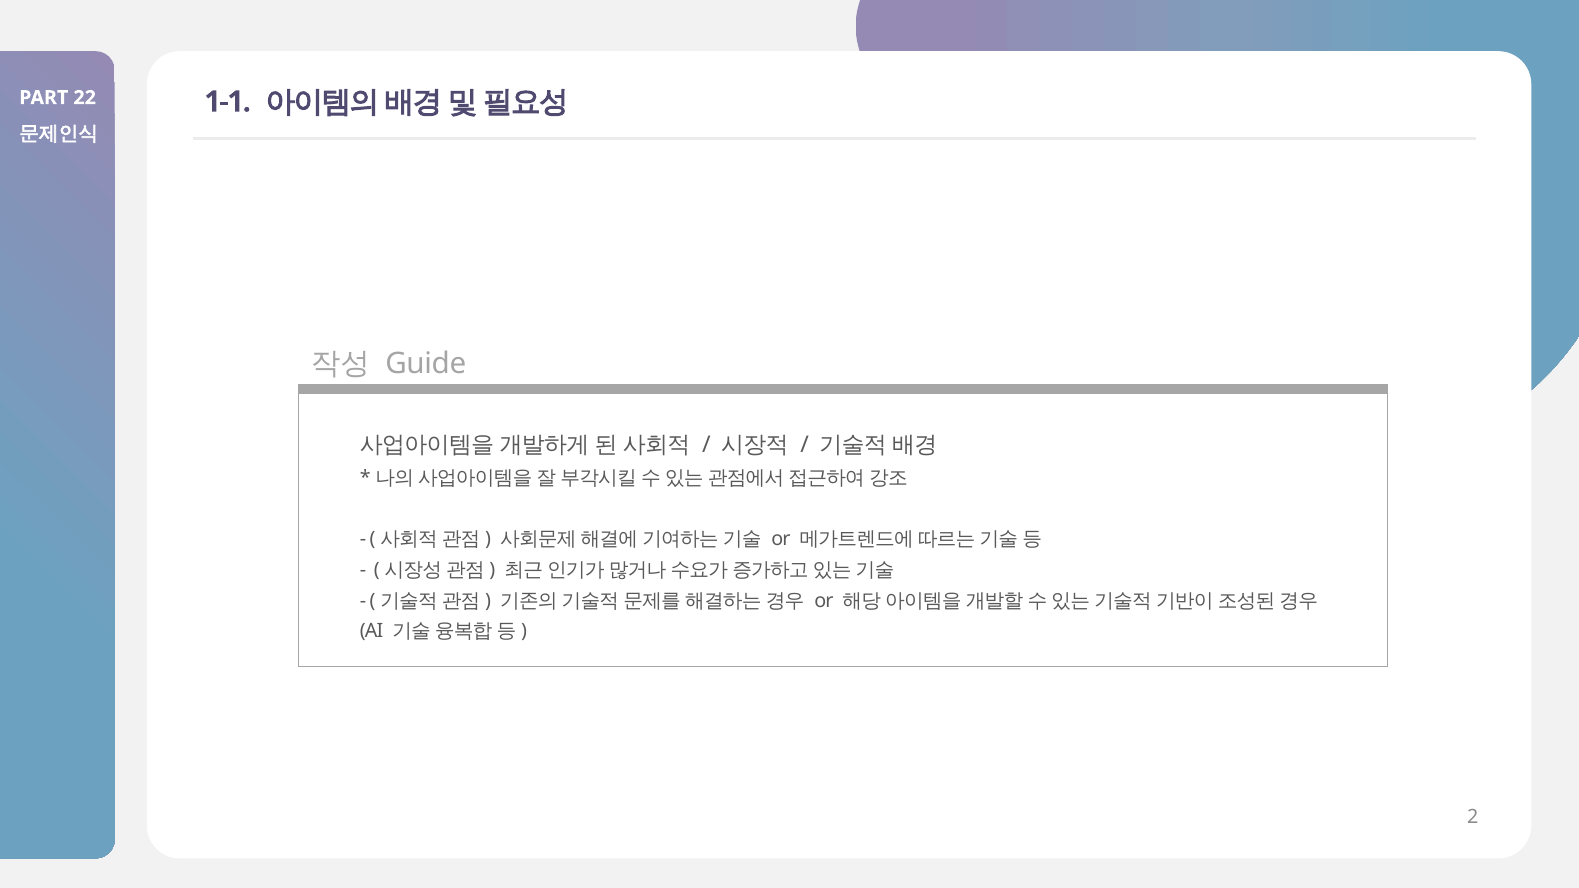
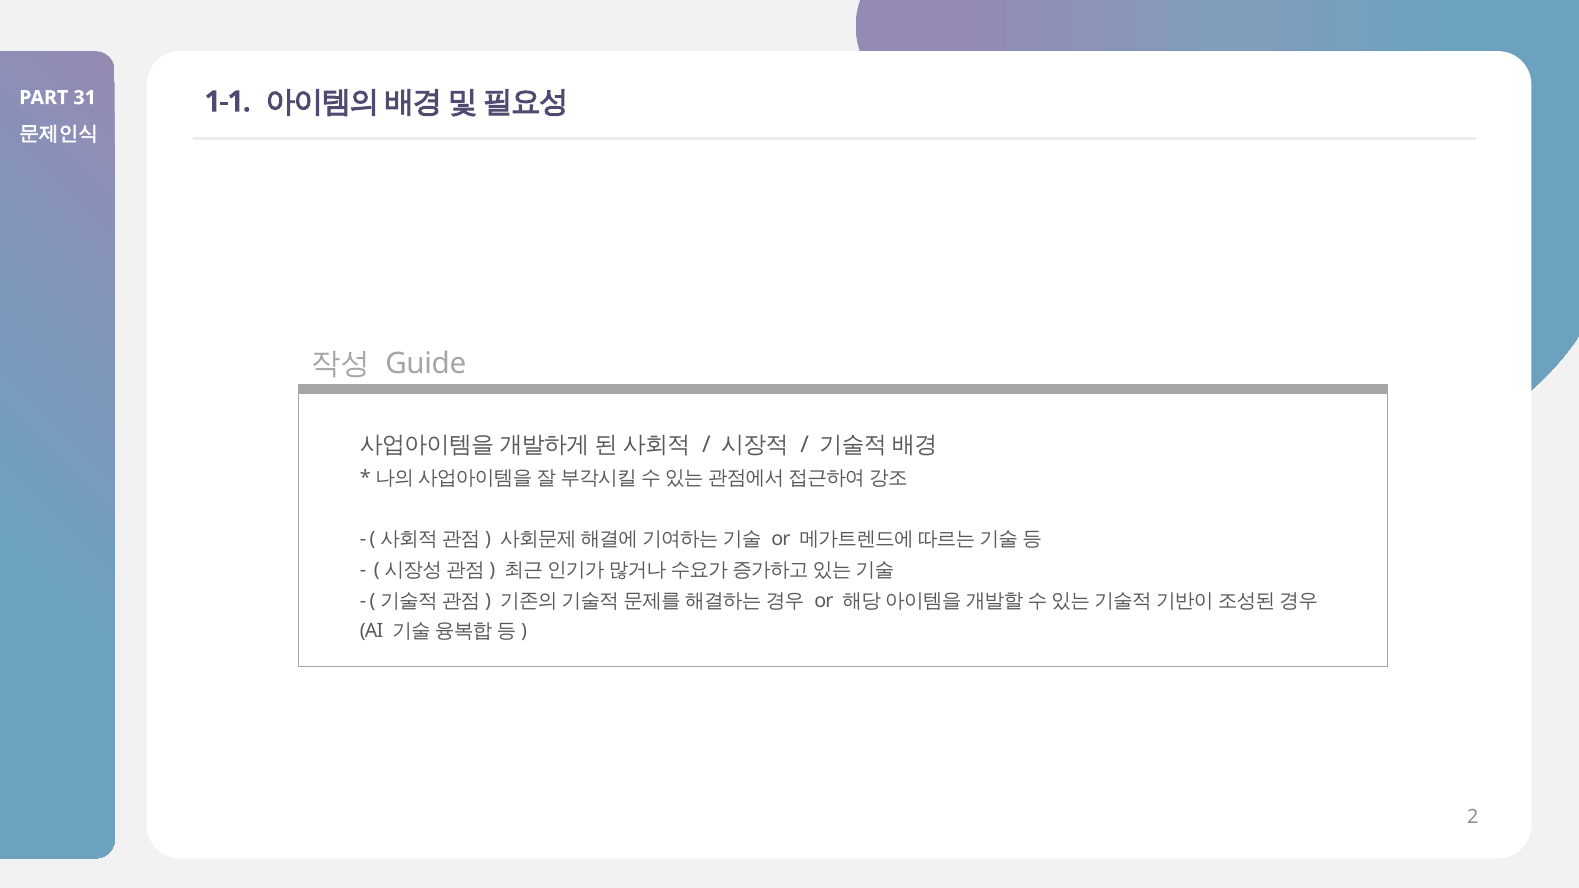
22: 22 -> 31 (85, 98)
